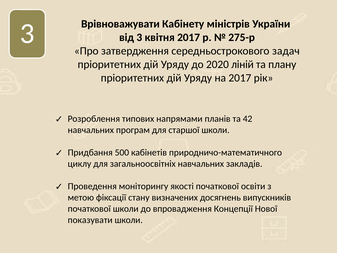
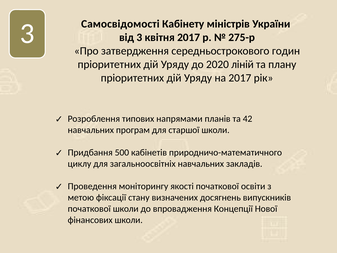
Врівноважувати: Врівноважувати -> Самосвідомості (120, 24)
задач: задач -> годин (286, 51)
показувати: показувати -> фінансових (90, 220)
